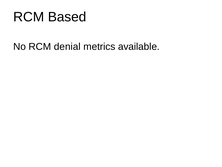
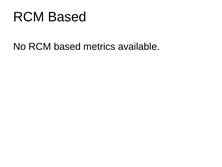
No RCM denial: denial -> based (67, 47)
